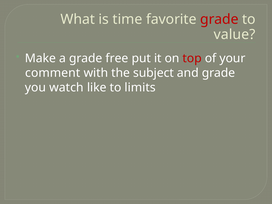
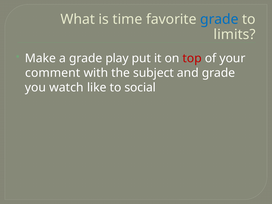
grade colour: red -> blue (219, 19)
value: value -> limits (235, 34)
free: free -> play (117, 58)
limits: limits -> social (140, 87)
